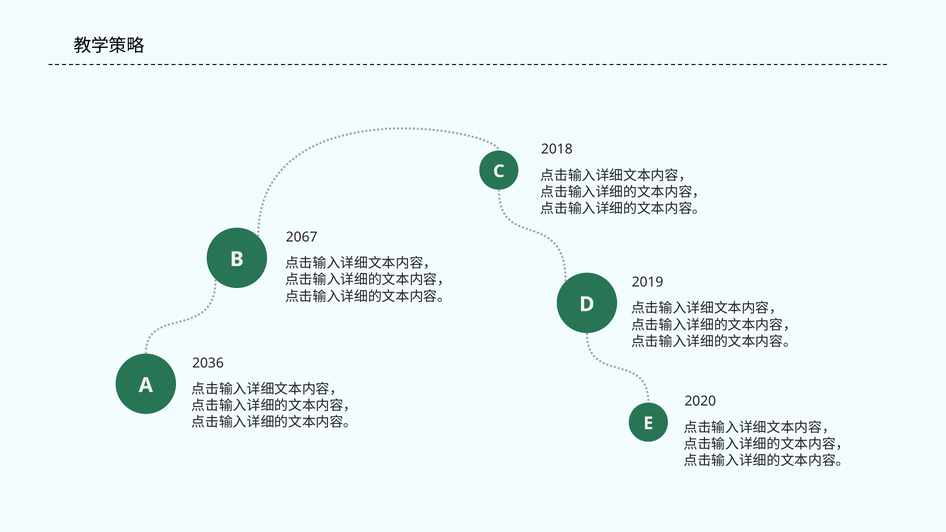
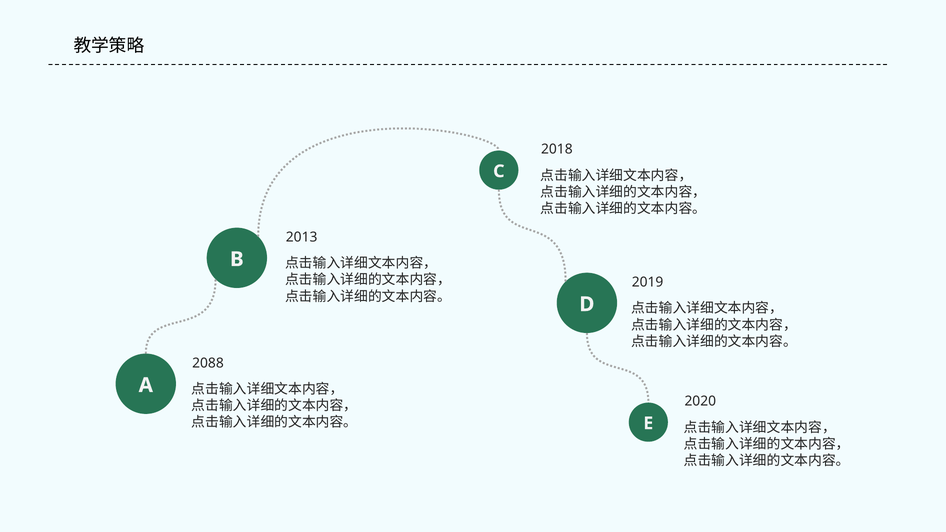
2067: 2067 -> 2013 (302, 237)
2036: 2036 -> 2088 (208, 363)
